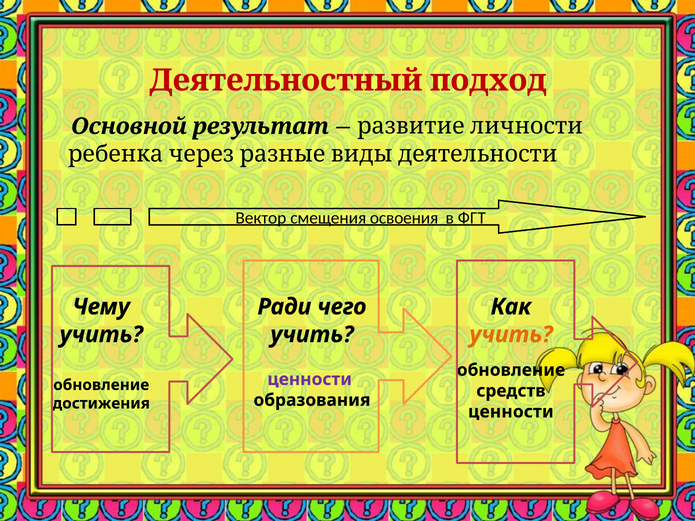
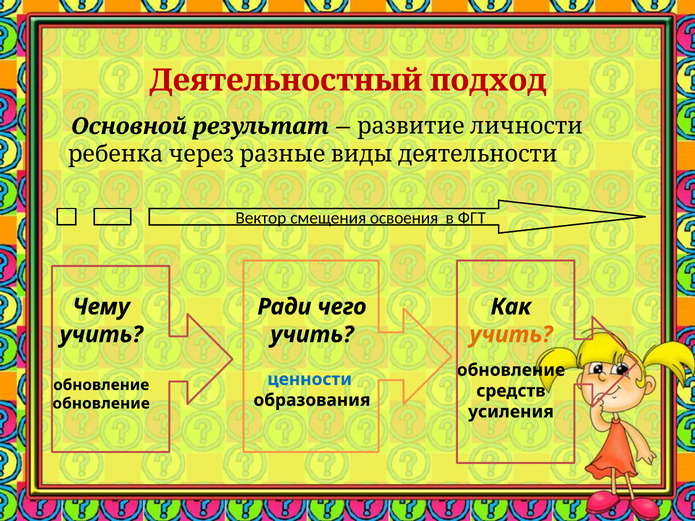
ценности colour: purple -> blue (310, 379)
достижения: достижения -> обновление (101, 404)
ценности: ценности -> усиления (511, 412)
